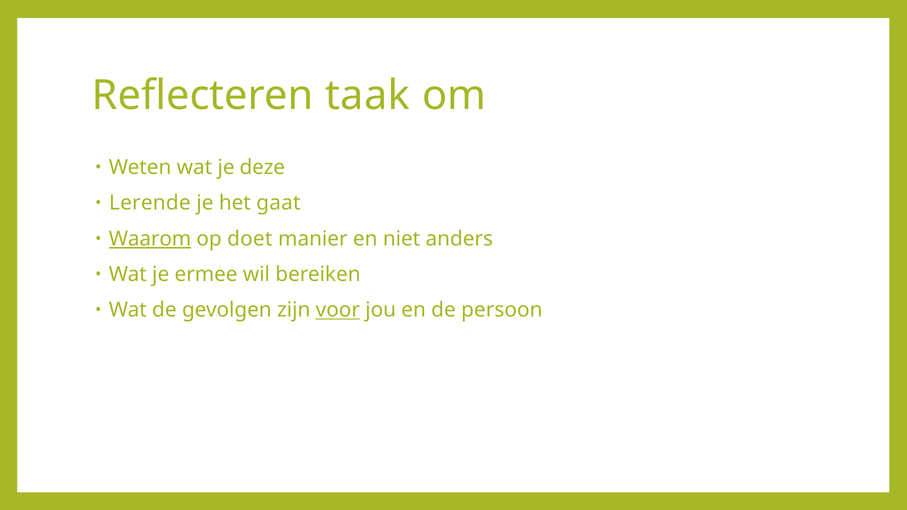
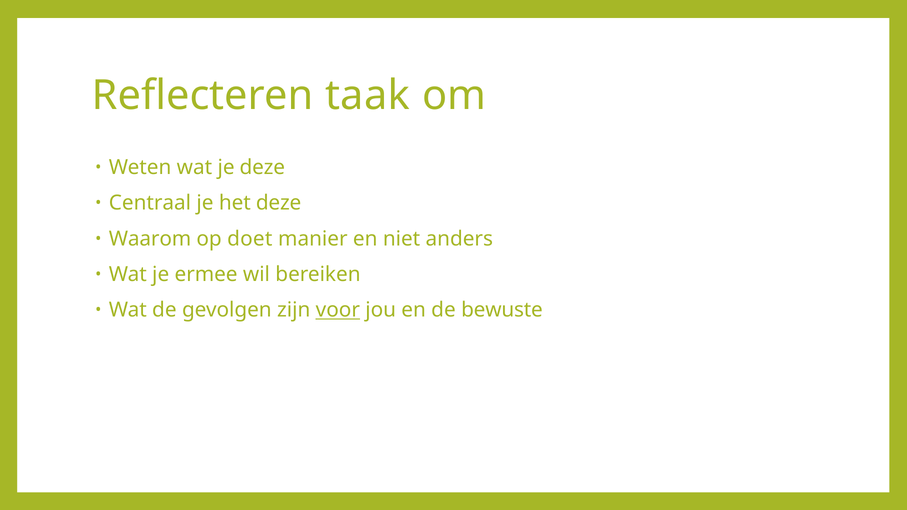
Lerende: Lerende -> Centraal (150, 203)
het gaat: gaat -> deze (279, 203)
Waarom underline: present -> none (150, 239)
persoon: persoon -> bewuste (502, 310)
